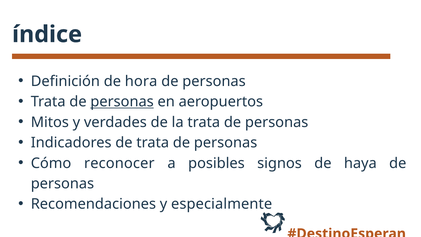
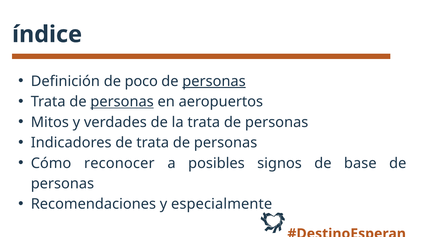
hora: hora -> poco (141, 81)
personas underline: none -> present (214, 81)
haya: haya -> base (360, 163)
